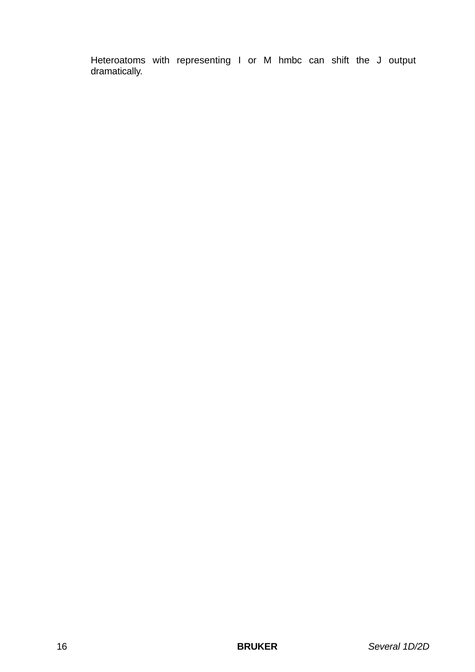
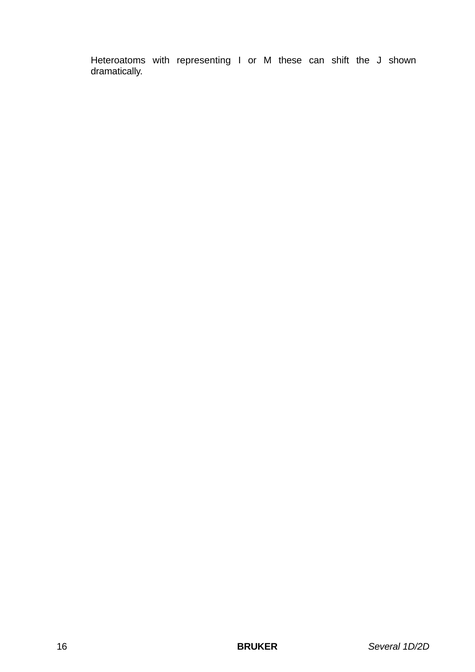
hmbc: hmbc -> these (290, 60)
output: output -> shown (402, 60)
